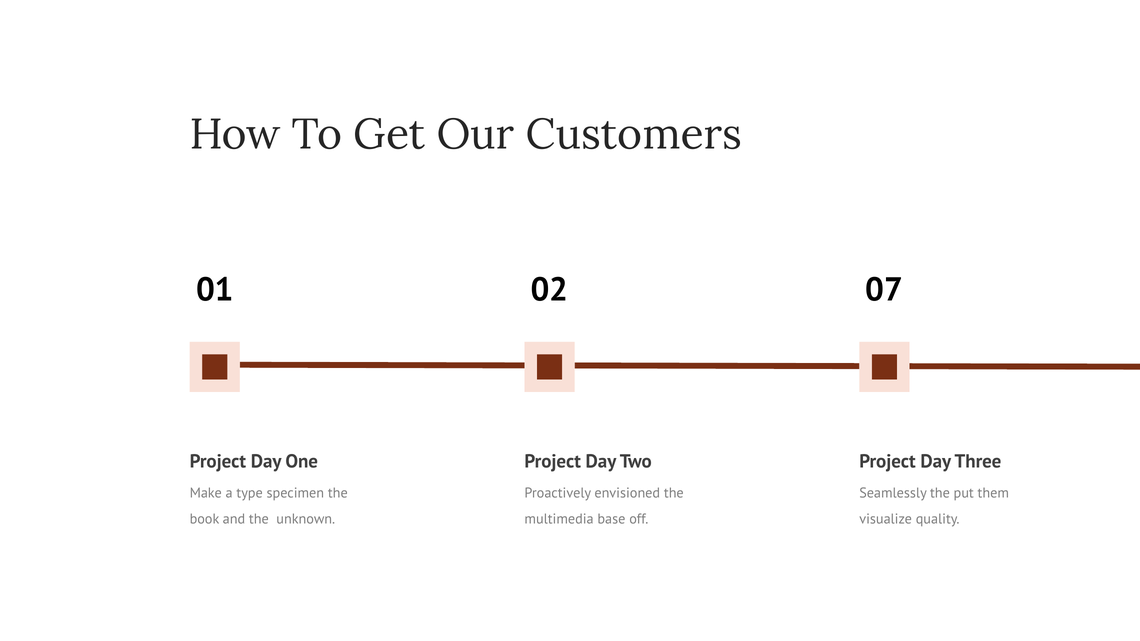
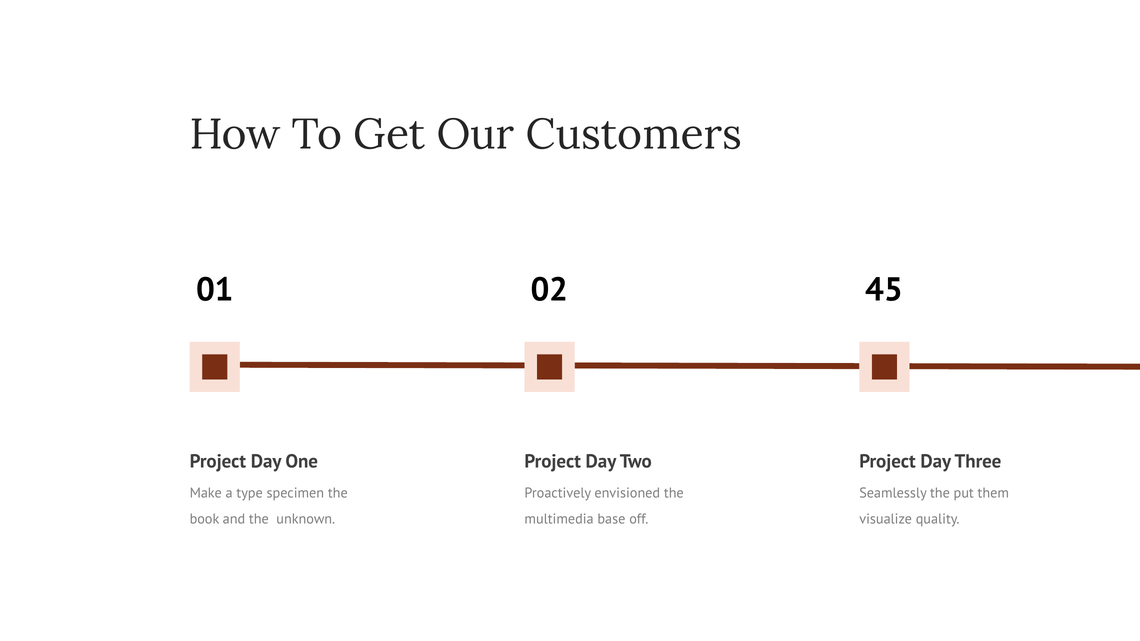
07: 07 -> 45 (884, 290)
